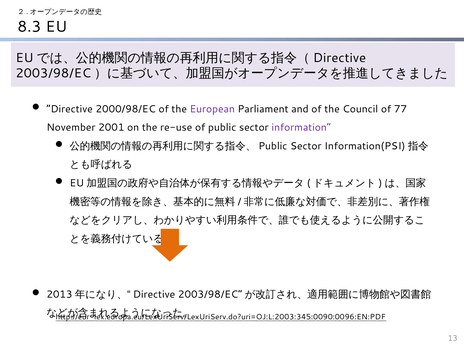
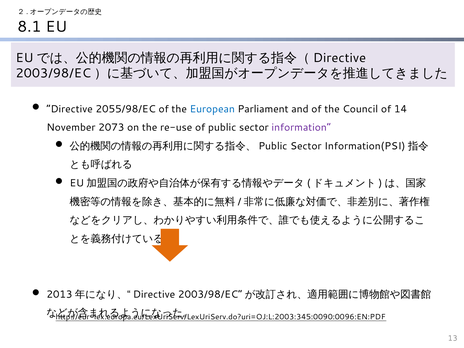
8.3: 8.3 -> 8.1 (29, 27)
2000/98/EC: 2000/98/EC -> 2055/98/EC (126, 109)
European colour: purple -> blue (212, 109)
77: 77 -> 14 (400, 109)
2001: 2001 -> 2073 (111, 128)
